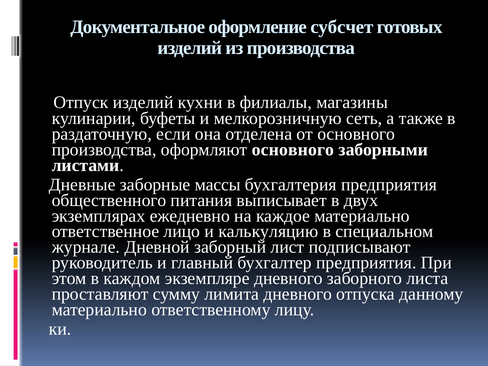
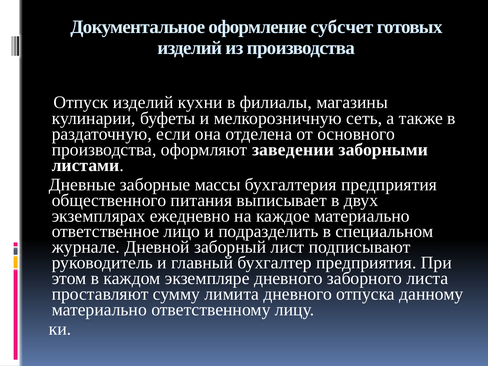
оформляют основного: основного -> заведении (293, 150)
калькуляцию: калькуляцию -> подразделить (268, 231)
